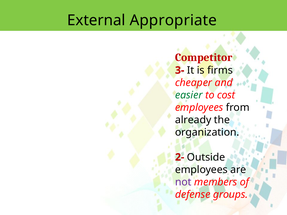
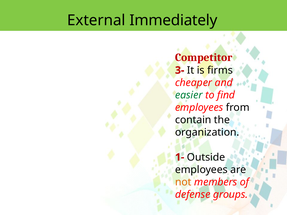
Appropriate: Appropriate -> Immediately (173, 20)
cost: cost -> find (226, 95)
already: already -> contain (193, 120)
2-: 2- -> 1- (180, 157)
not colour: purple -> orange (183, 182)
